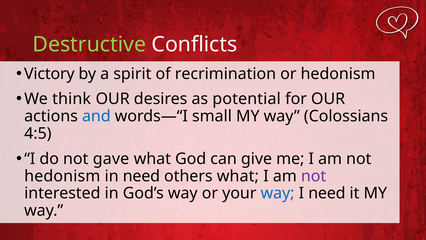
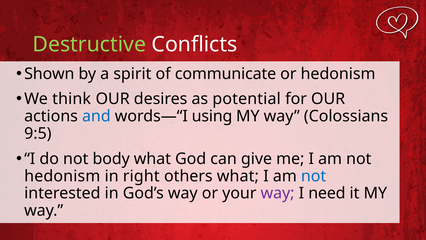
Victory: Victory -> Shown (49, 74)
recrimination: recrimination -> communicate (226, 74)
small: small -> using (212, 116)
4:5: 4:5 -> 9:5 (38, 133)
gave: gave -> body (111, 159)
in need: need -> right (141, 176)
not colour: purple -> blue (314, 176)
way colour: blue -> purple (278, 193)
